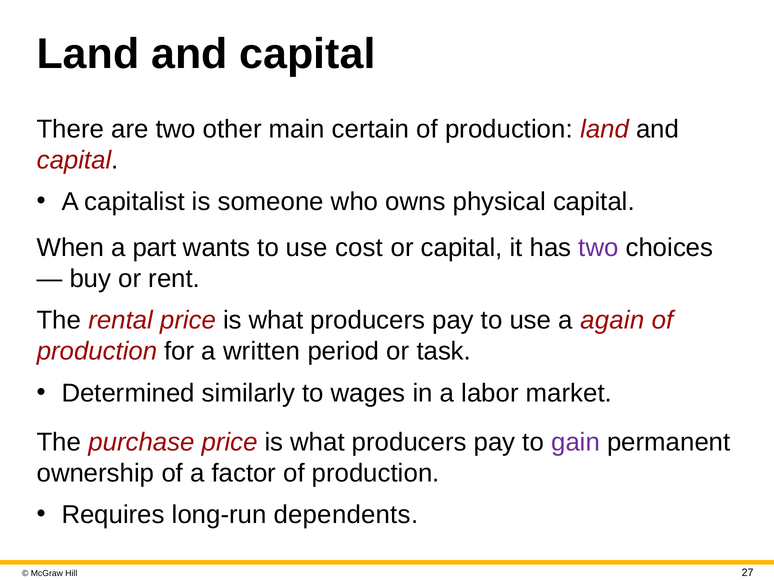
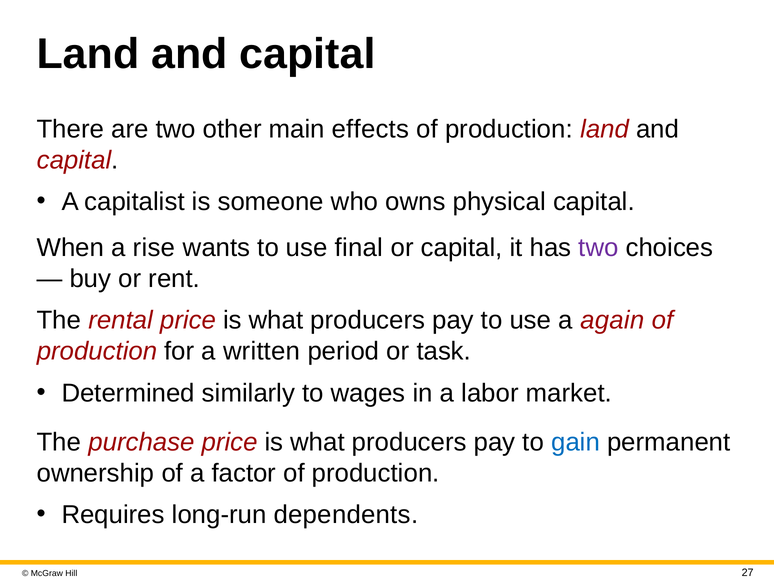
certain: certain -> effects (370, 129)
part: part -> rise (154, 248)
cost: cost -> final (359, 248)
gain colour: purple -> blue (576, 442)
